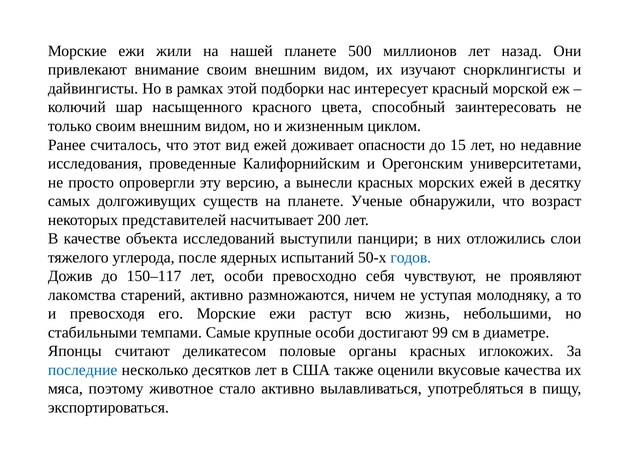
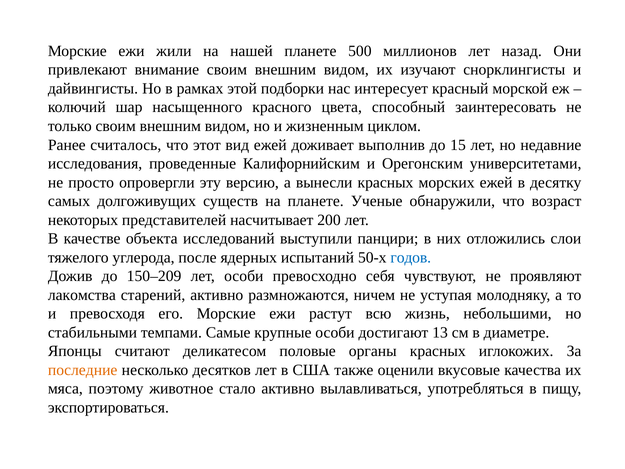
опасности: опасности -> выполнив (392, 145)
150–117: 150–117 -> 150–209 (154, 276)
99: 99 -> 13 (440, 332)
последние colour: blue -> orange (83, 370)
